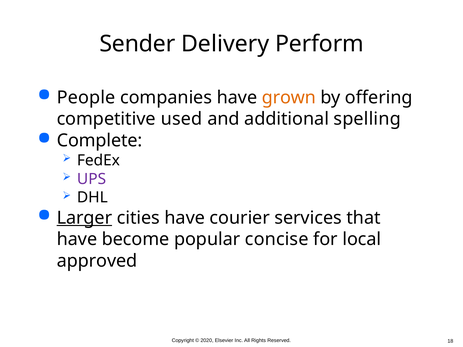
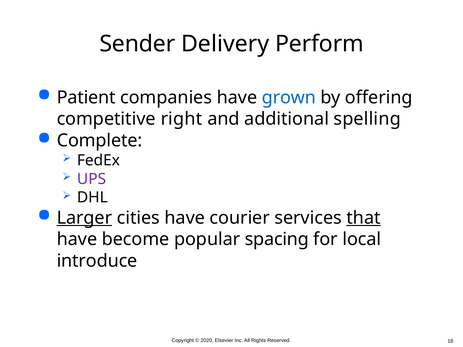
People: People -> Patient (86, 98)
grown colour: orange -> blue (289, 98)
used: used -> right (181, 119)
that underline: none -> present (364, 218)
concise: concise -> spacing (277, 240)
approved: approved -> introduce (97, 261)
